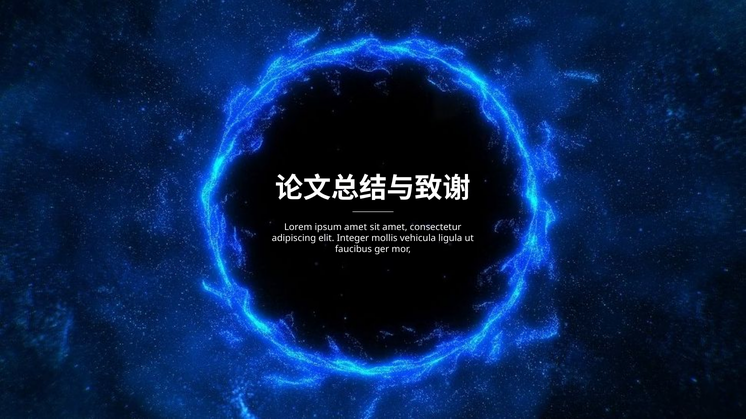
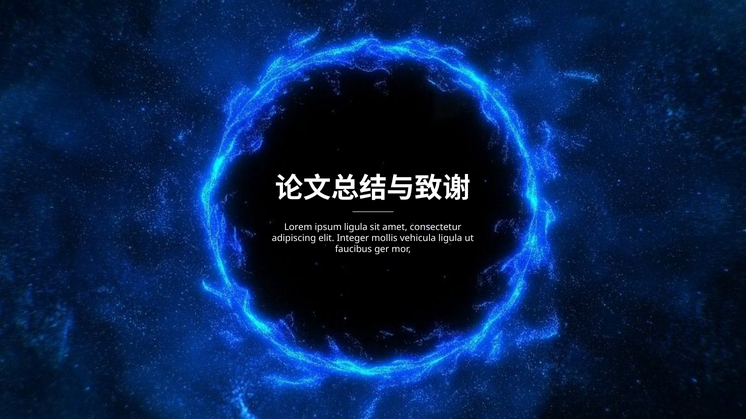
ipsum amet: amet -> ligula (356, 227)
